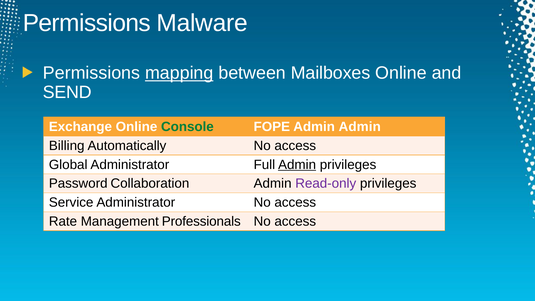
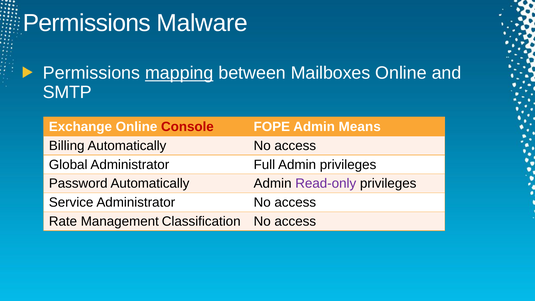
SEND: SEND -> SMTP (67, 92)
Console colour: green -> red (187, 127)
Admin Admin: Admin -> Means (360, 127)
Admin underline: present -> none (297, 165)
Password Collaboration: Collaboration -> Automatically (150, 184)
Professionals: Professionals -> Classification (201, 221)
